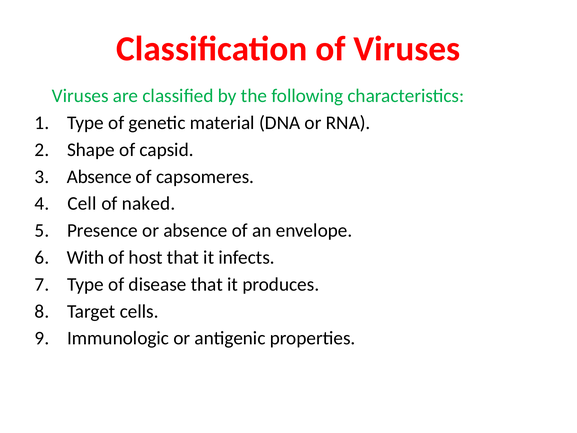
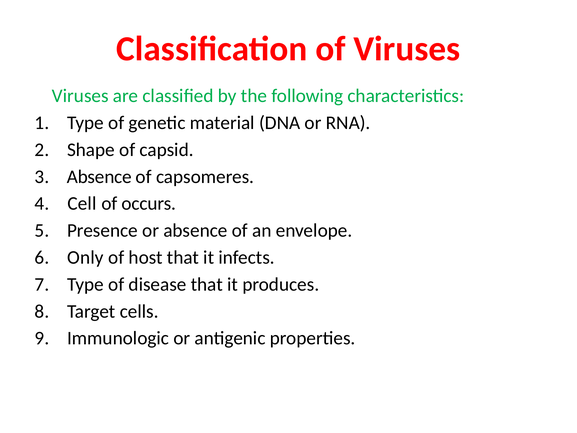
naked: naked -> occurs (149, 204)
With: With -> Only (85, 257)
